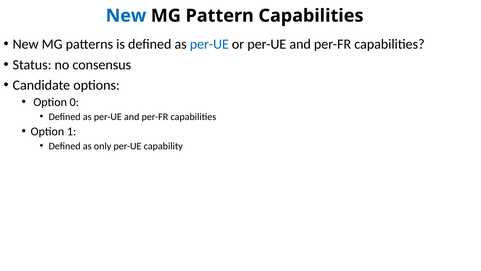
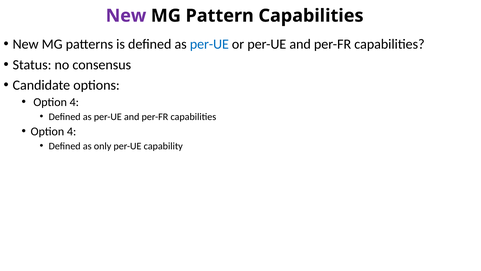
New colour: blue -> purple (126, 16)
0: 0 -> 4 (74, 102)
1: 1 -> 4 (72, 131)
